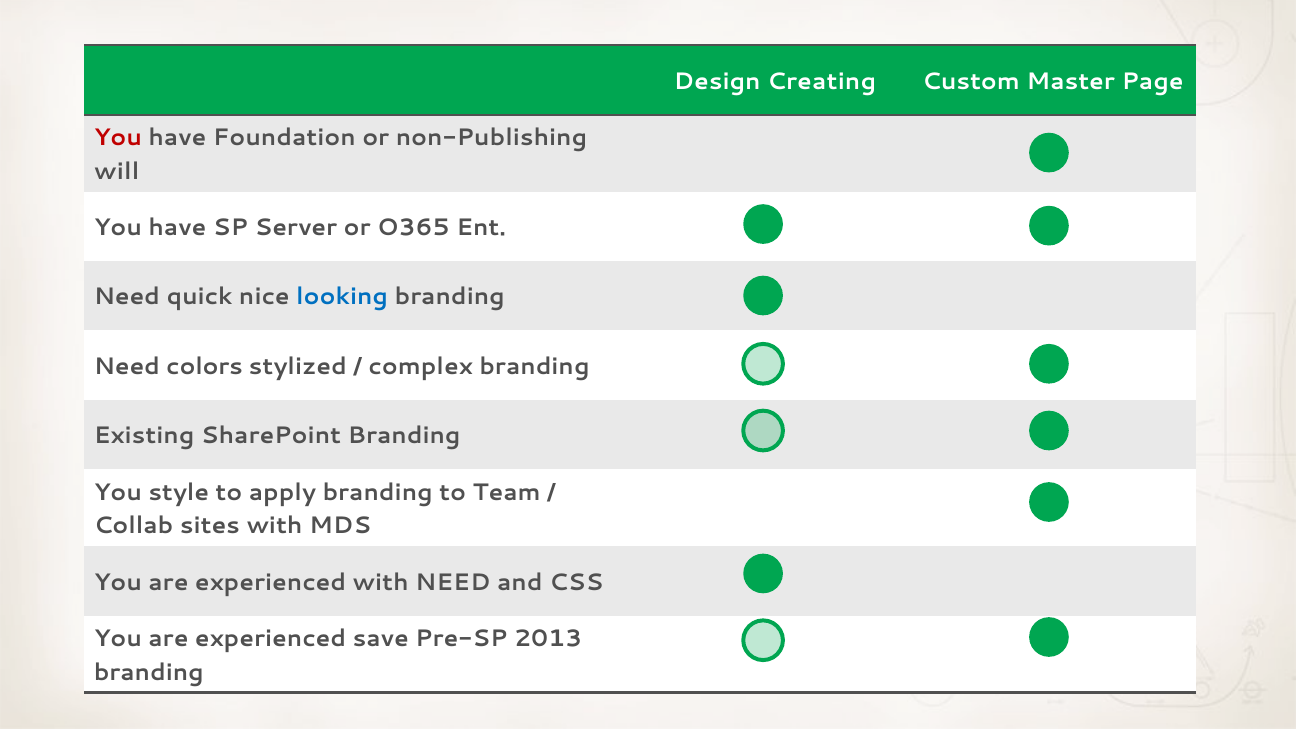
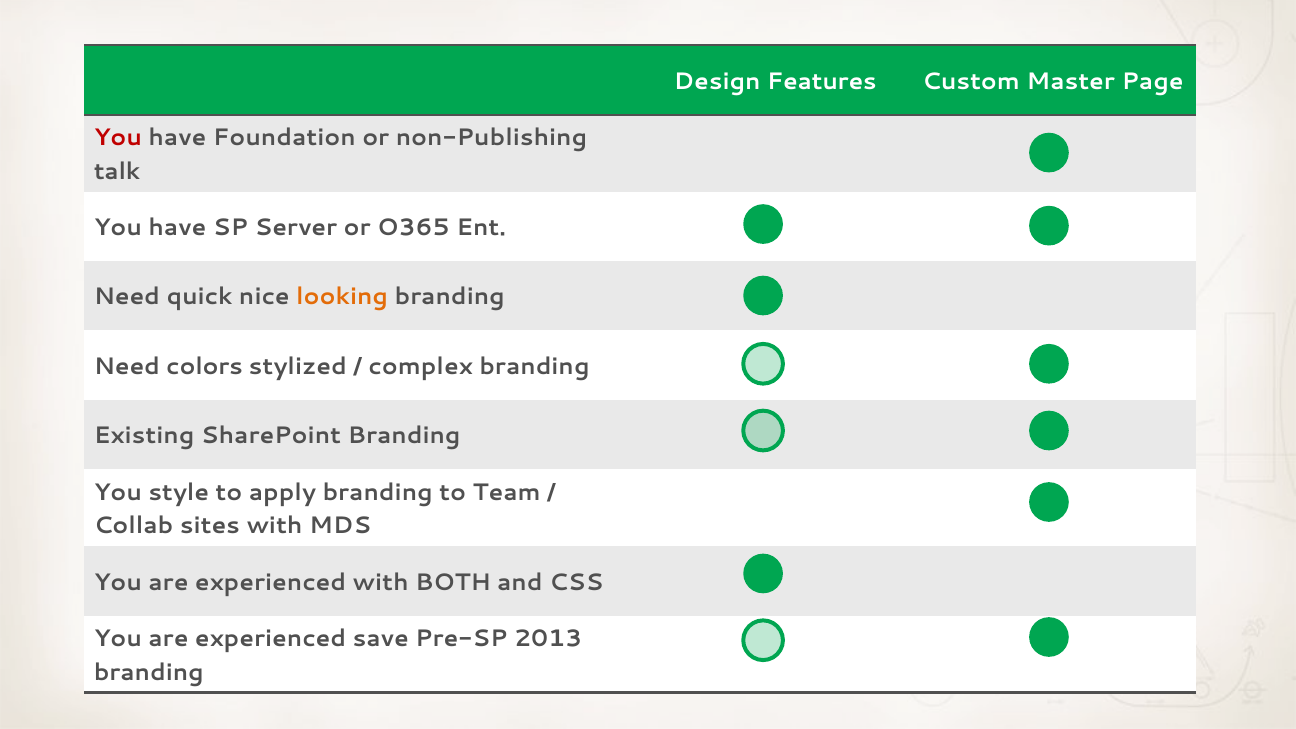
Creating: Creating -> Features (822, 81)
will: will -> talk (117, 171)
looking colour: blue -> orange (342, 297)
with NEED: NEED -> BOTH (453, 582)
